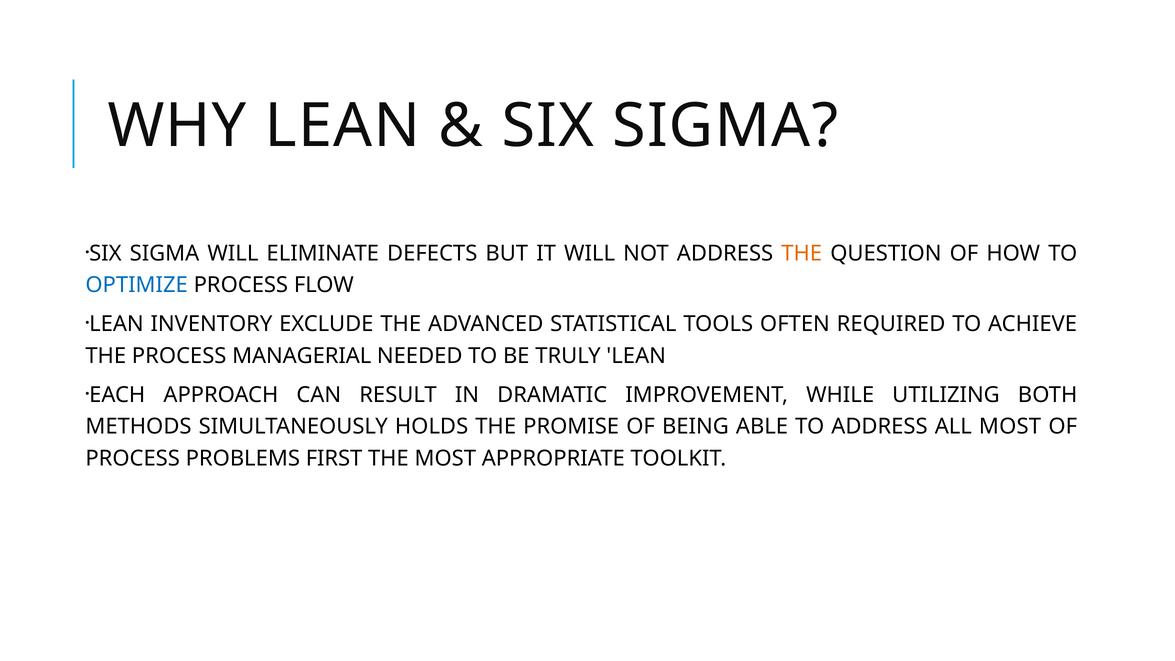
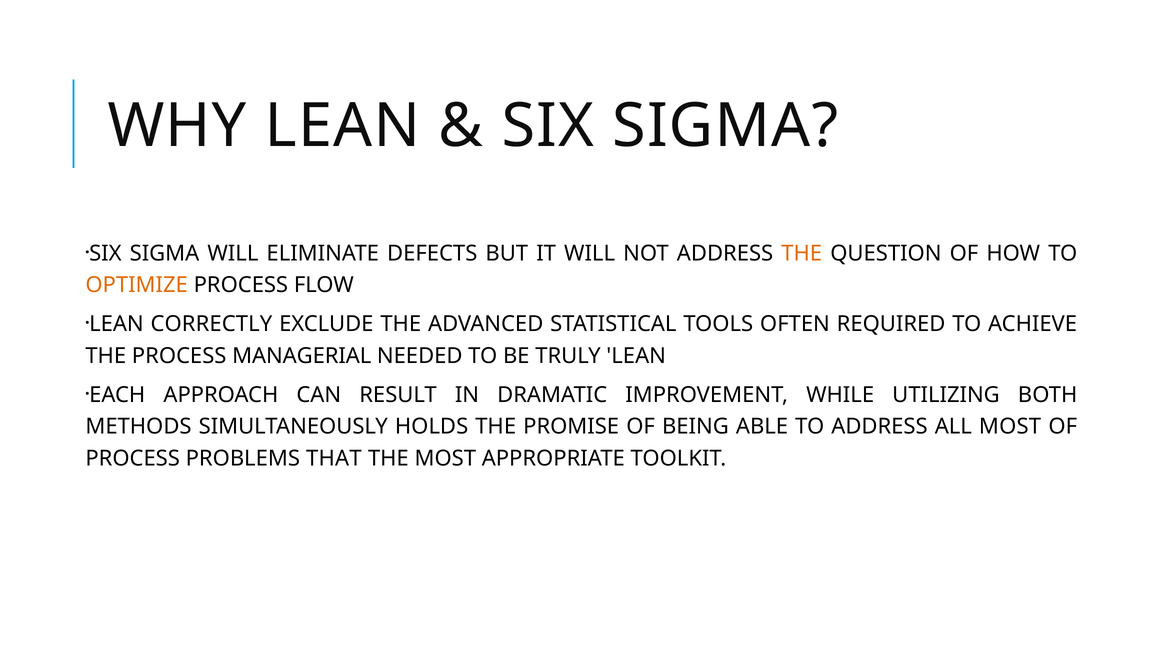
OPTIMIZE colour: blue -> orange (137, 285)
INVENTORY: INVENTORY -> CORRECTLY (211, 324)
FIRST: FIRST -> THAT (334, 458)
